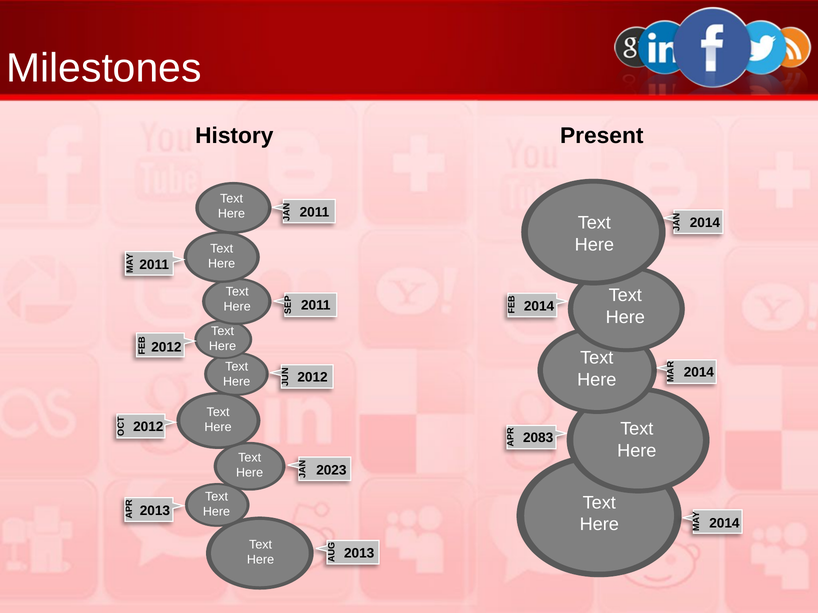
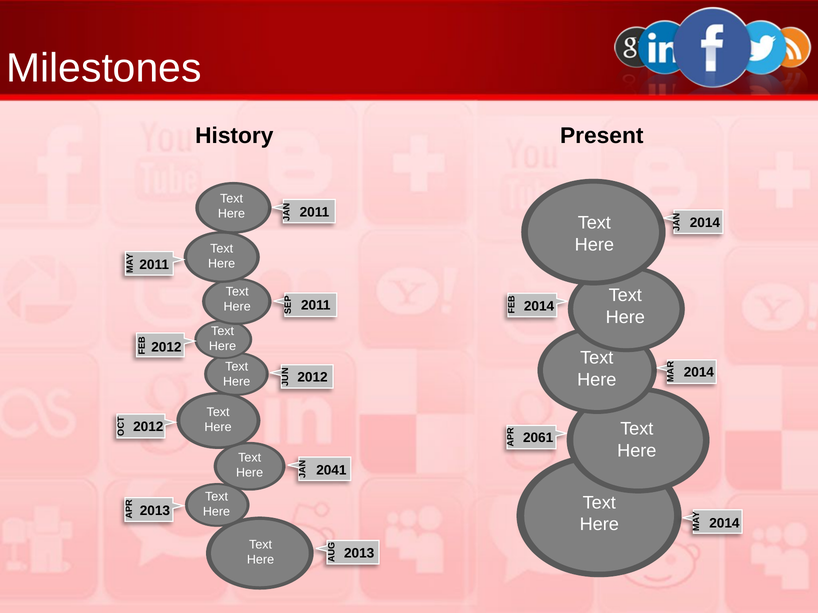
2083: 2083 -> 2061 (538, 438)
2023: 2023 -> 2041 (331, 471)
